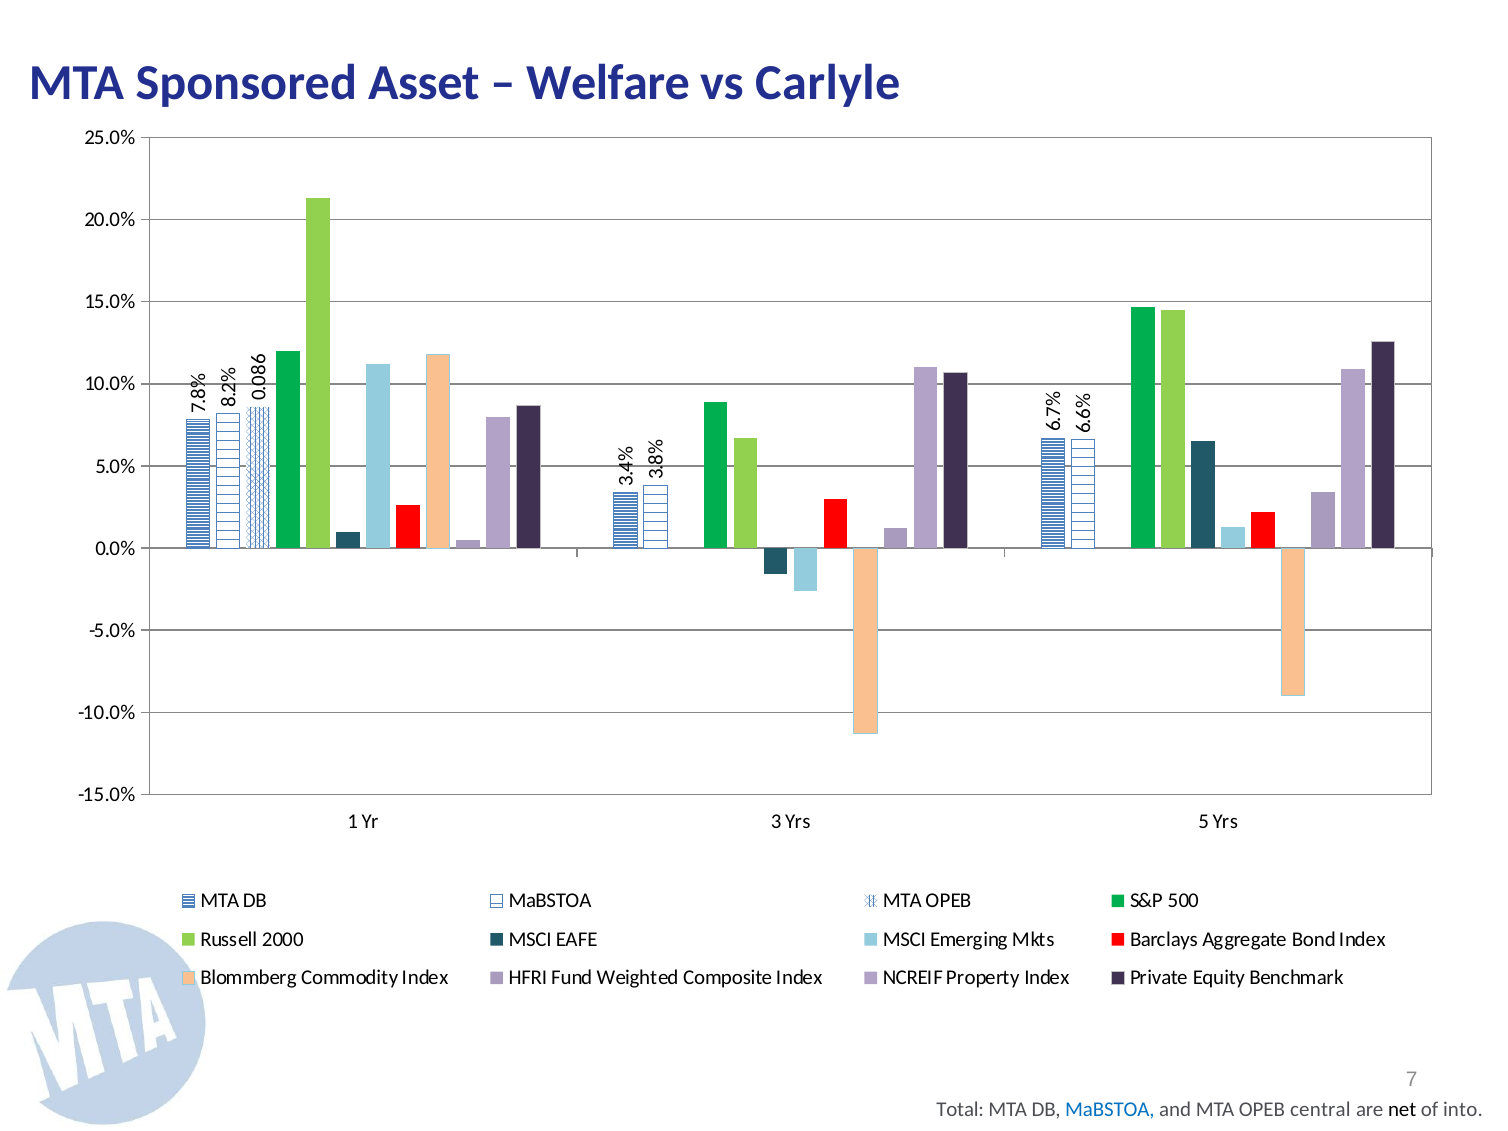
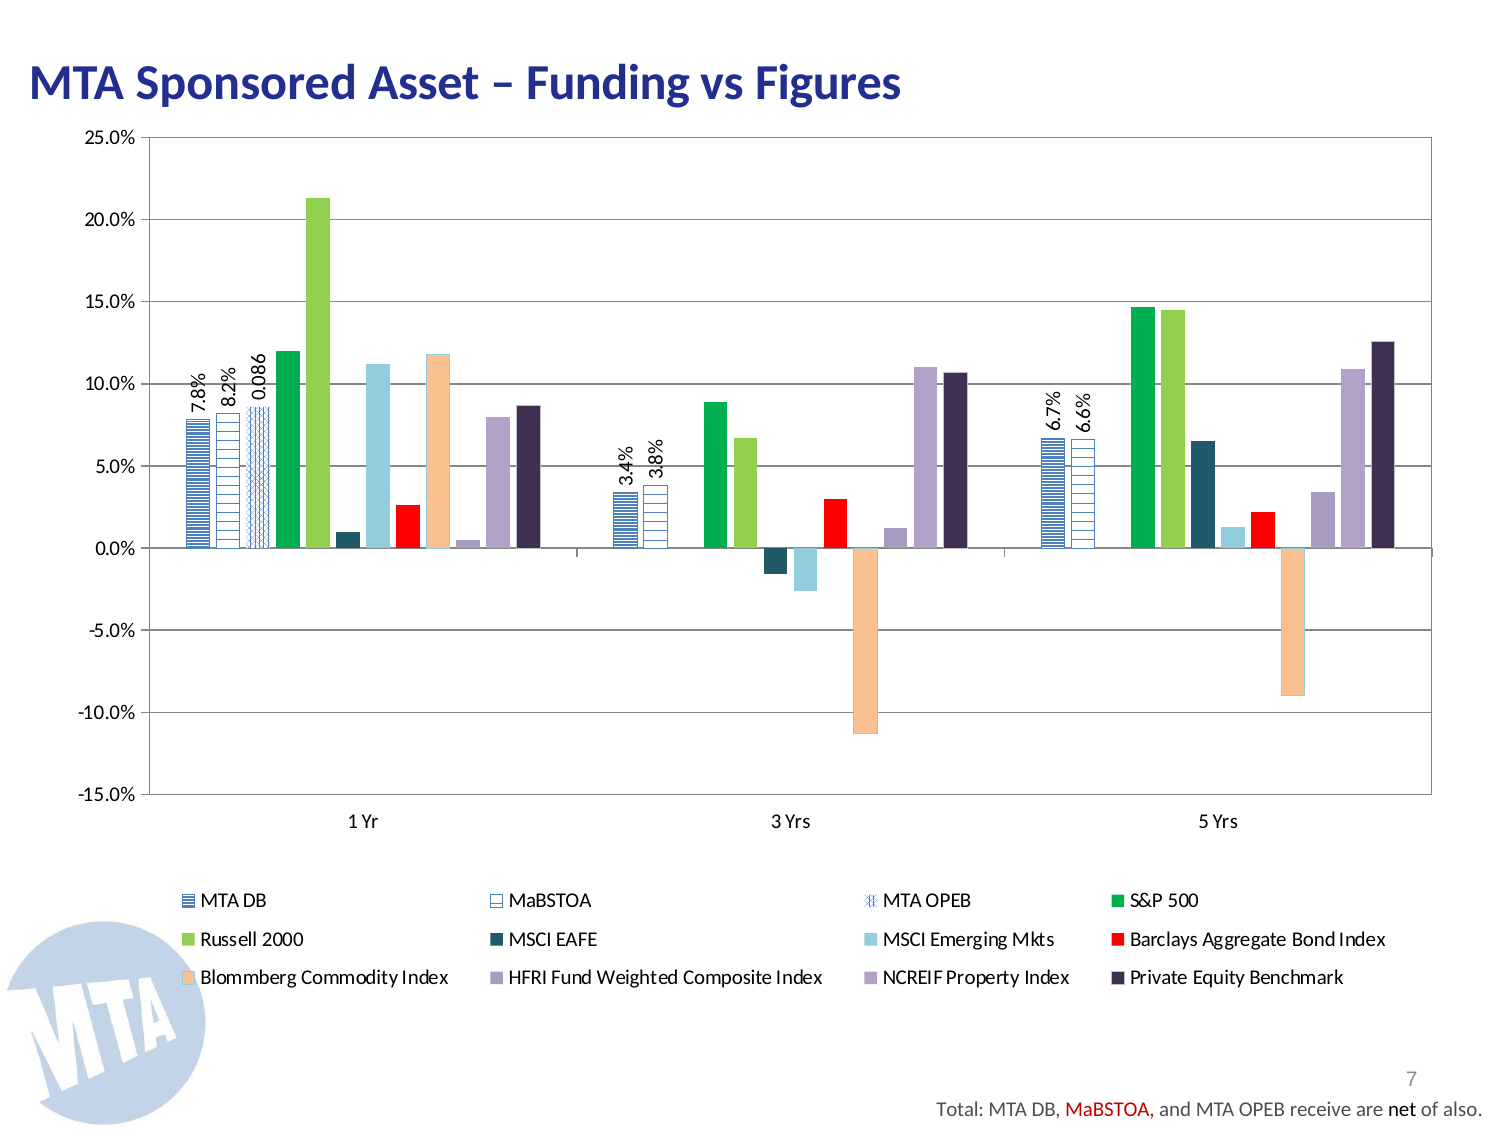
Welfare: Welfare -> Funding (608, 83)
Carlyle: Carlyle -> Figures (828, 83)
MaBSTOA colour: blue -> red (1110, 1110)
central: central -> receive (1321, 1110)
into: into -> also (1463, 1110)
